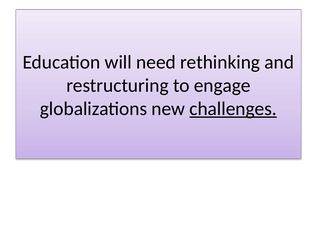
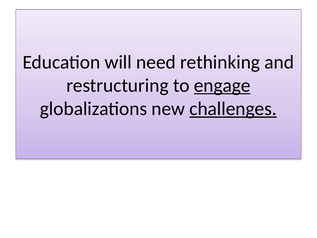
engage underline: none -> present (222, 85)
